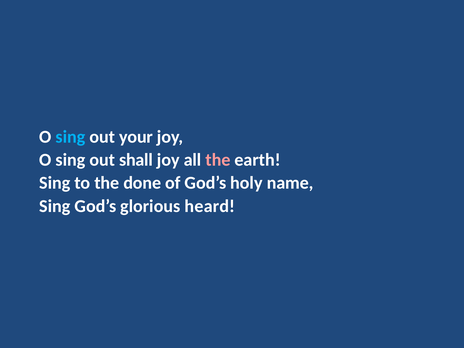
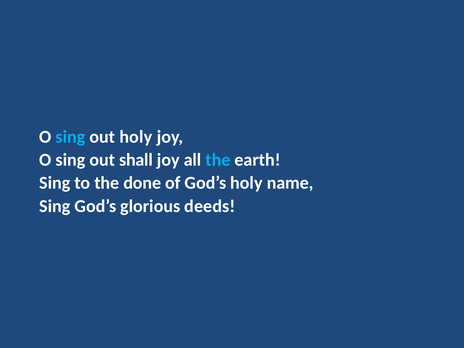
out your: your -> holy (136, 137)
the colour: pink -> light blue (218, 160)
heard: heard -> deeds (210, 206)
